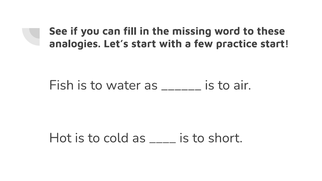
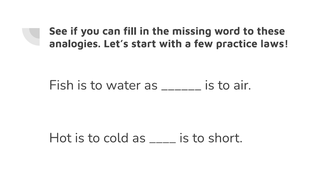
practice start: start -> laws (275, 44)
